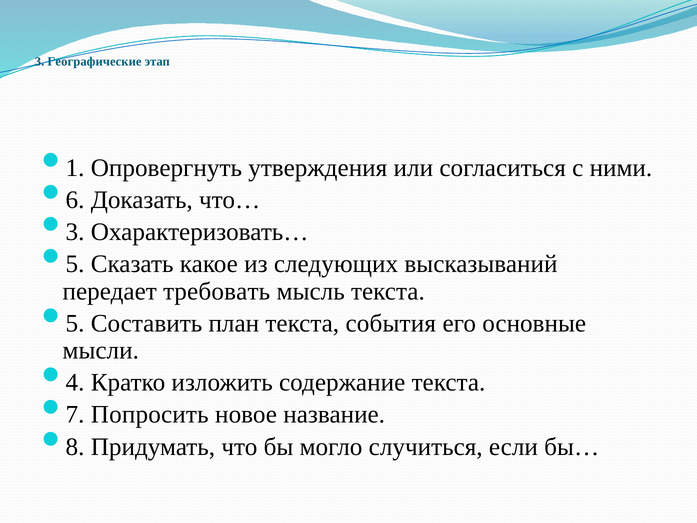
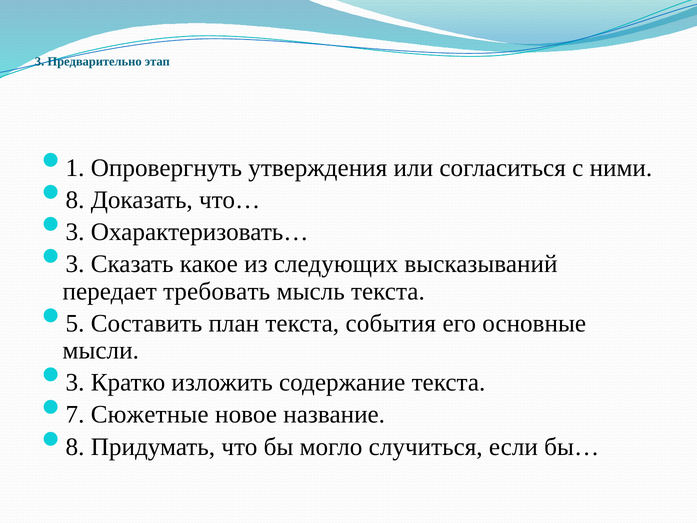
Географические: Географические -> Предварительно (95, 62)
6: 6 -> 8 (75, 200)
5: 5 -> 3 (75, 264)
4: 4 -> 3 (75, 382)
Попросить: Попросить -> Сюжетные (150, 414)
